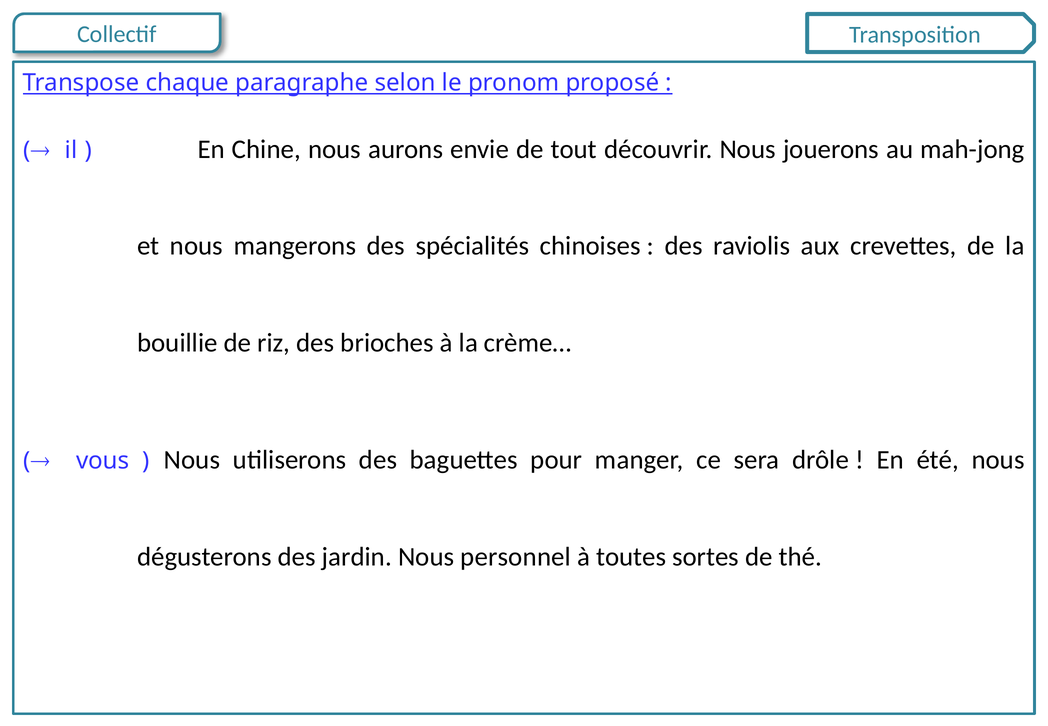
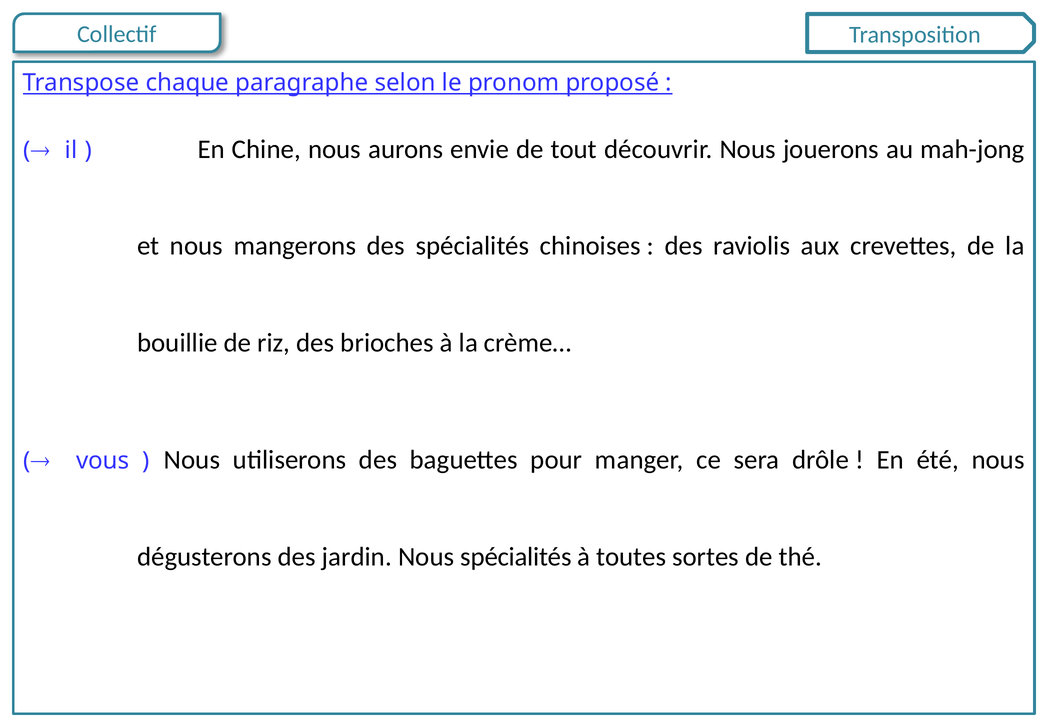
Nous personnel: personnel -> spécialités (516, 557)
